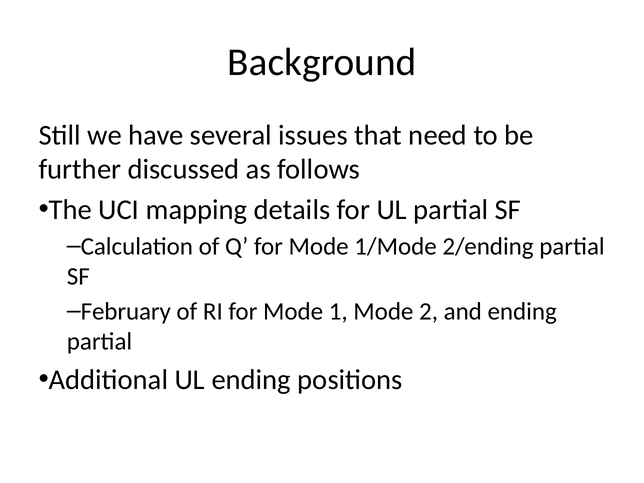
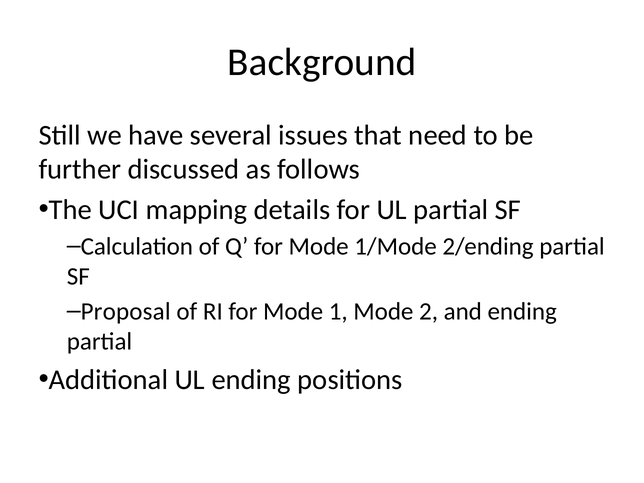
February: February -> Proposal (126, 312)
